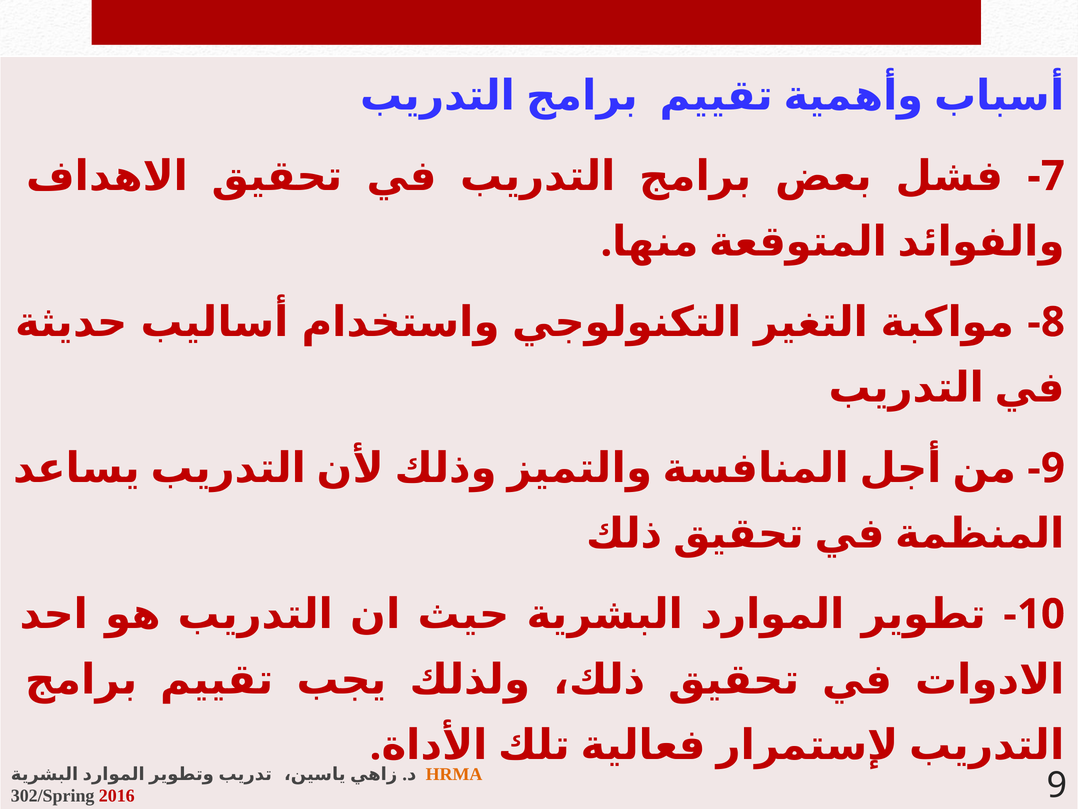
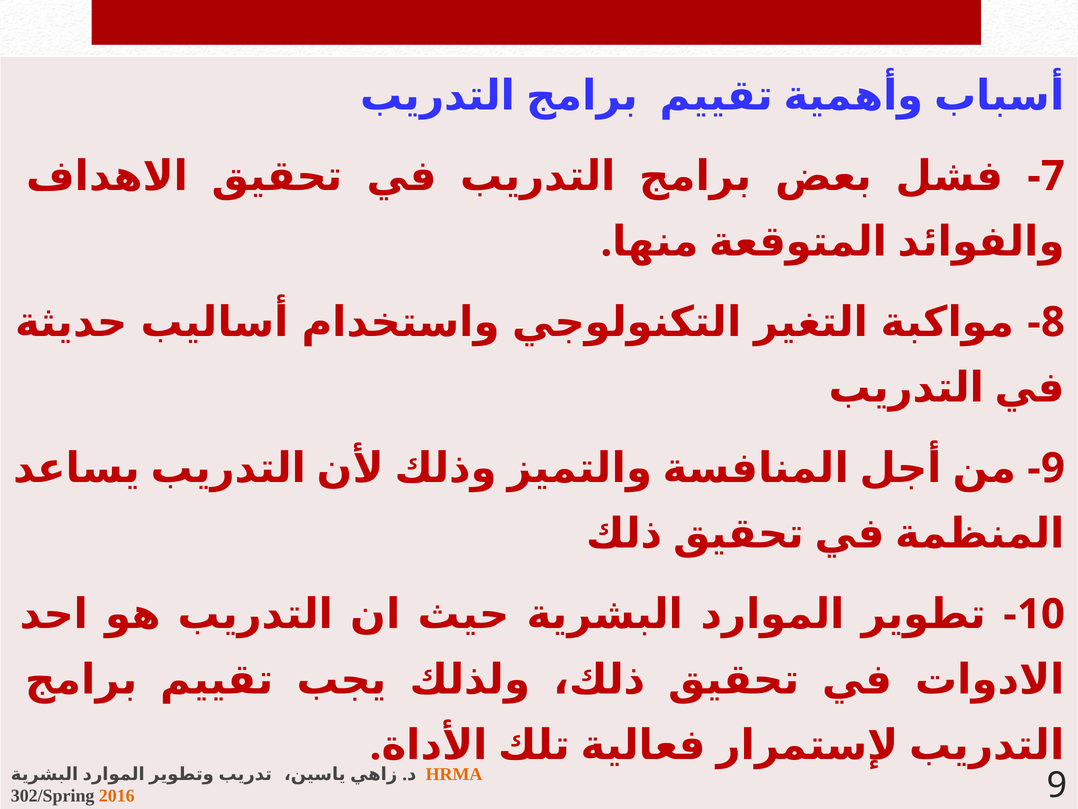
2016 colour: red -> orange (117, 795)
